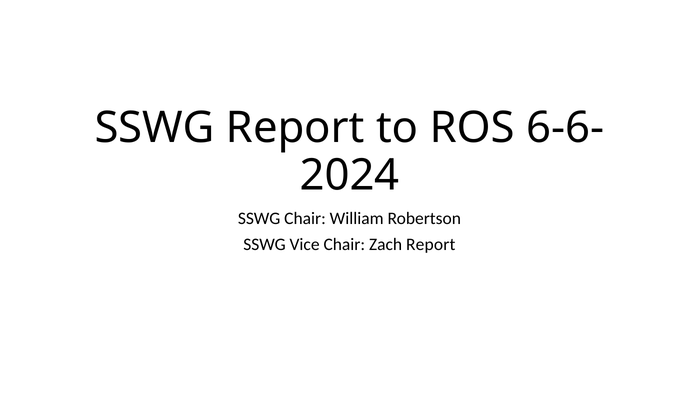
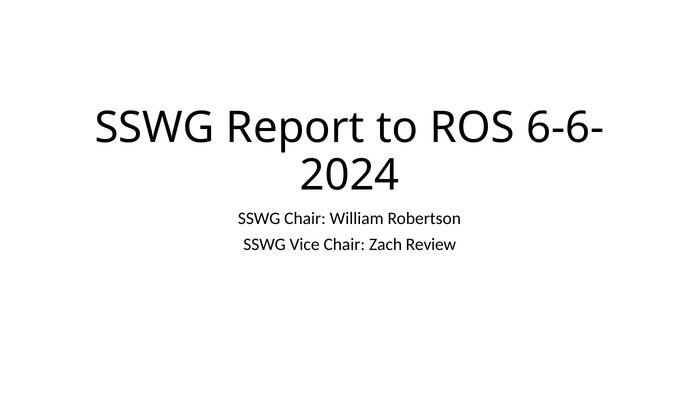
Zach Report: Report -> Review (431, 245)
